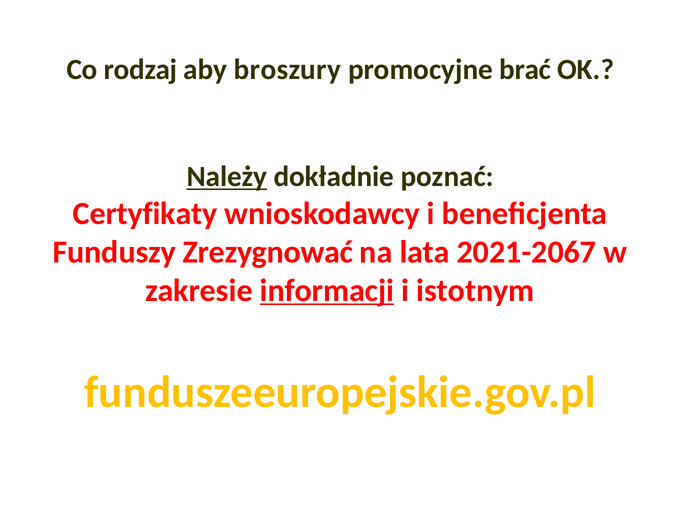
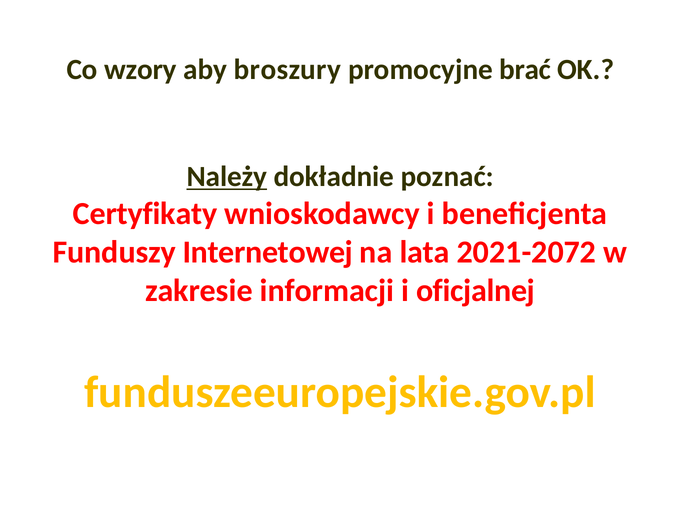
rodzaj: rodzaj -> wzory (140, 70)
Zrezygnować: Zrezygnować -> Internetowej (268, 252)
2021-2067: 2021-2067 -> 2021-2072 (526, 252)
informacji underline: present -> none (327, 291)
istotnym: istotnym -> oficjalnej (476, 291)
